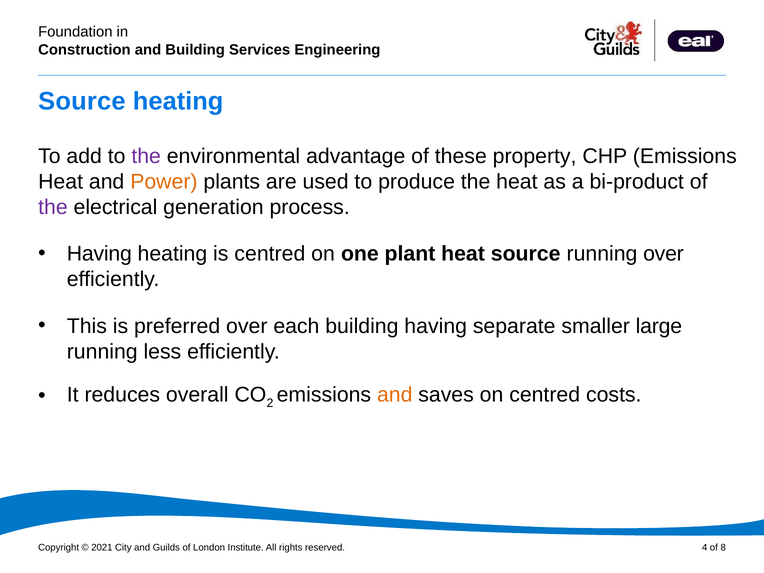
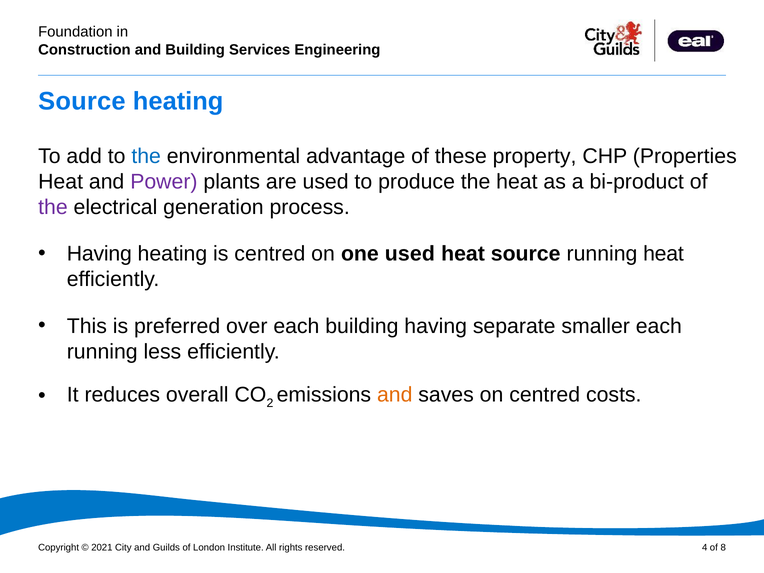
the colour: purple -> blue (146, 156)
CHP Emissions: Emissions -> Properties (685, 156)
Power colour: orange -> purple (164, 182)
one plant: plant -> used (410, 254)
running over: over -> heat (663, 254)
smaller large: large -> each (659, 326)
